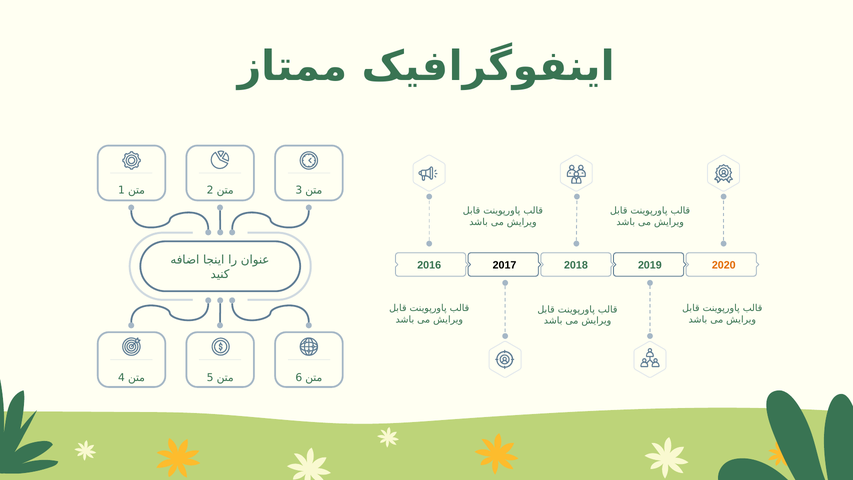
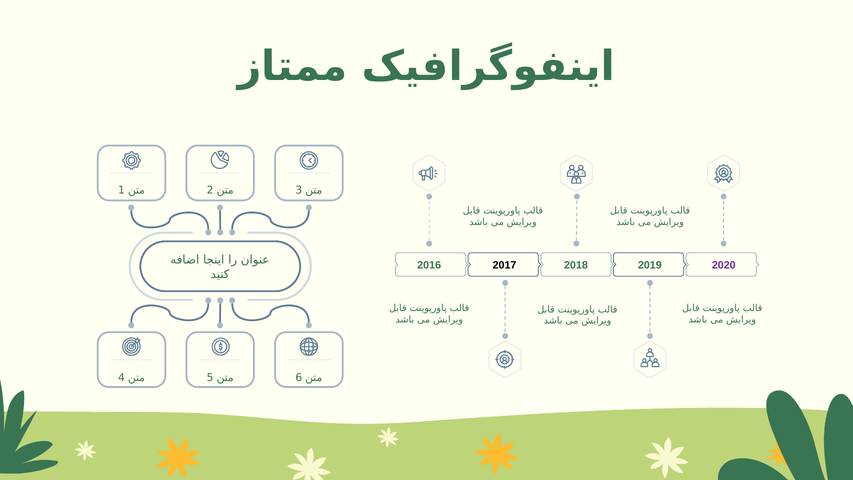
2020 colour: orange -> purple (724, 265)
